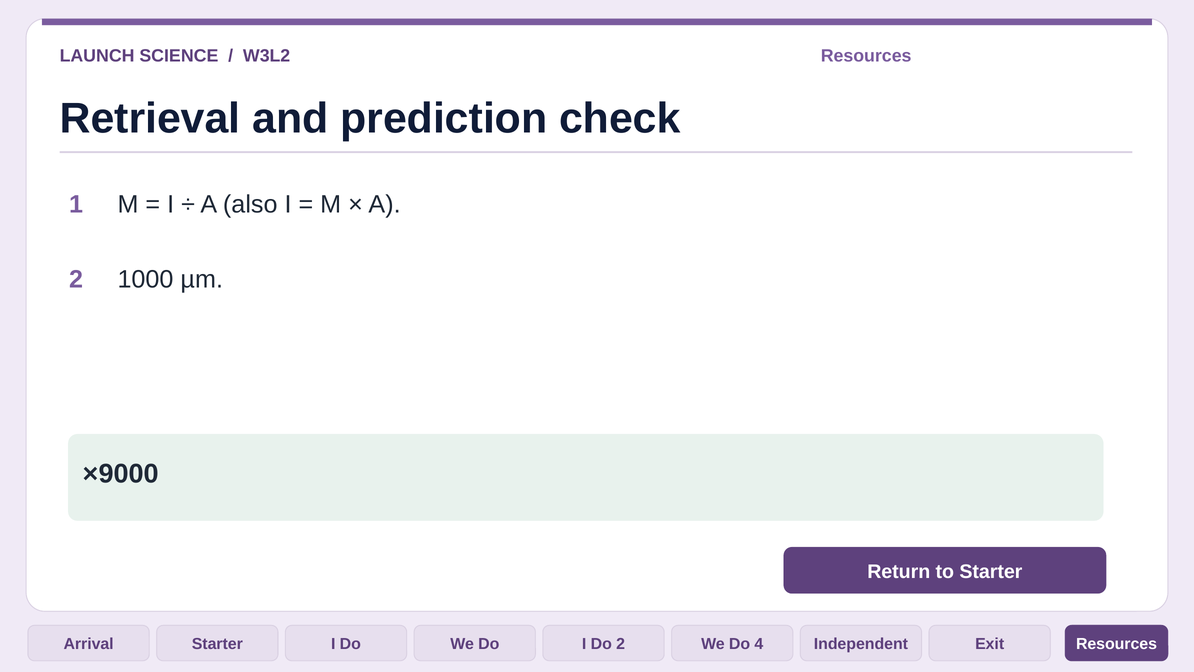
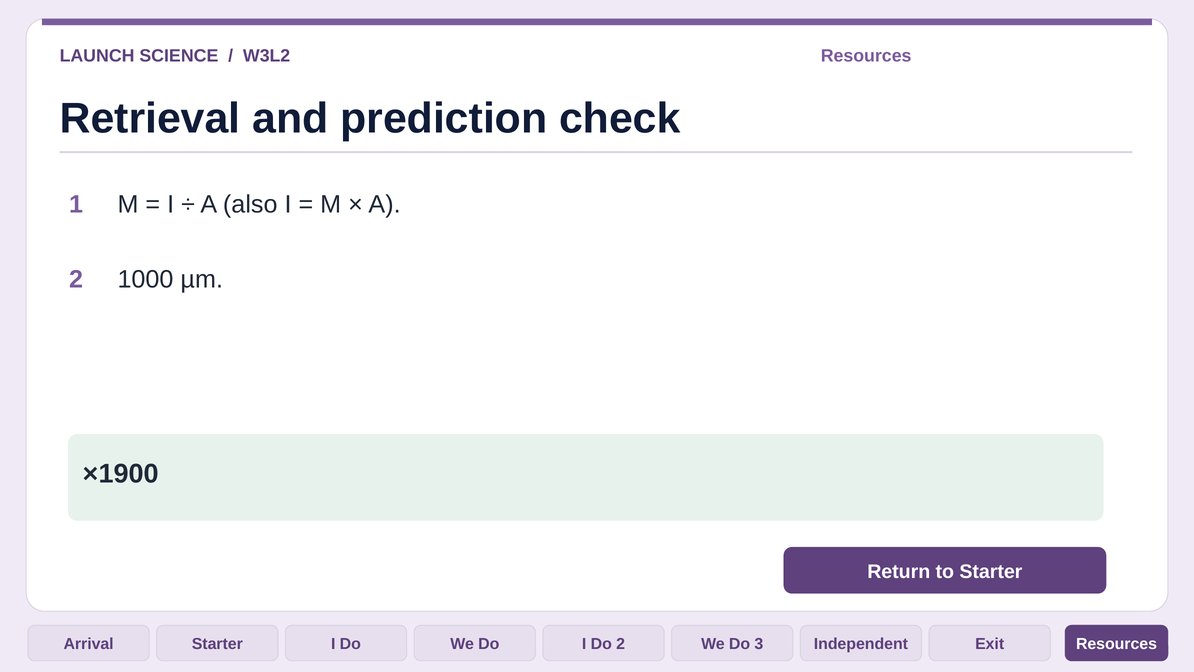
×9000: ×9000 -> ×1900 (121, 474)
4: 4 -> 3 (759, 644)
